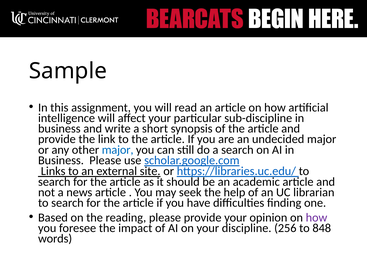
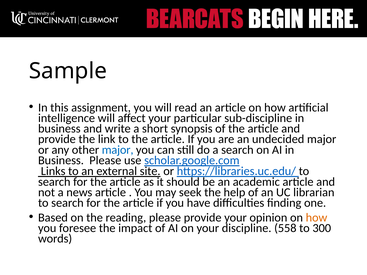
how colour: purple -> orange (317, 218)
256: 256 -> 558 (285, 228)
848: 848 -> 300 (322, 228)
